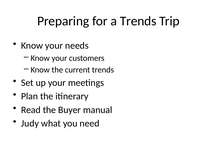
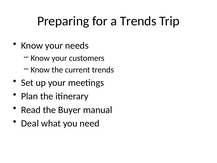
Judy: Judy -> Deal (30, 123)
